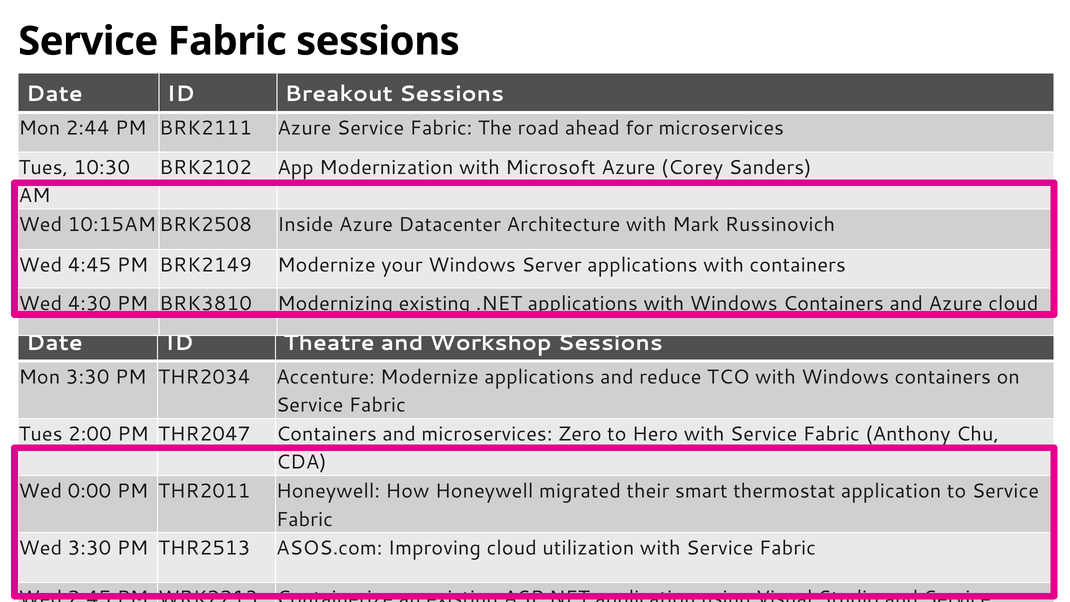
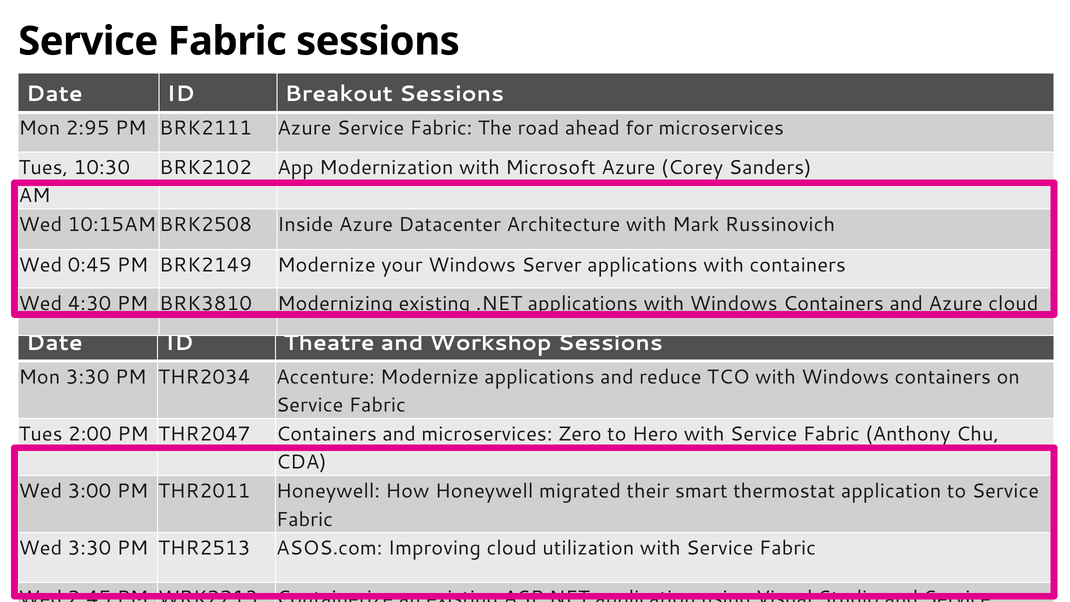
2:44: 2:44 -> 2:95 (88, 128)
4:45: 4:45 -> 0:45 (89, 265)
0:00: 0:00 -> 3:00 (89, 491)
